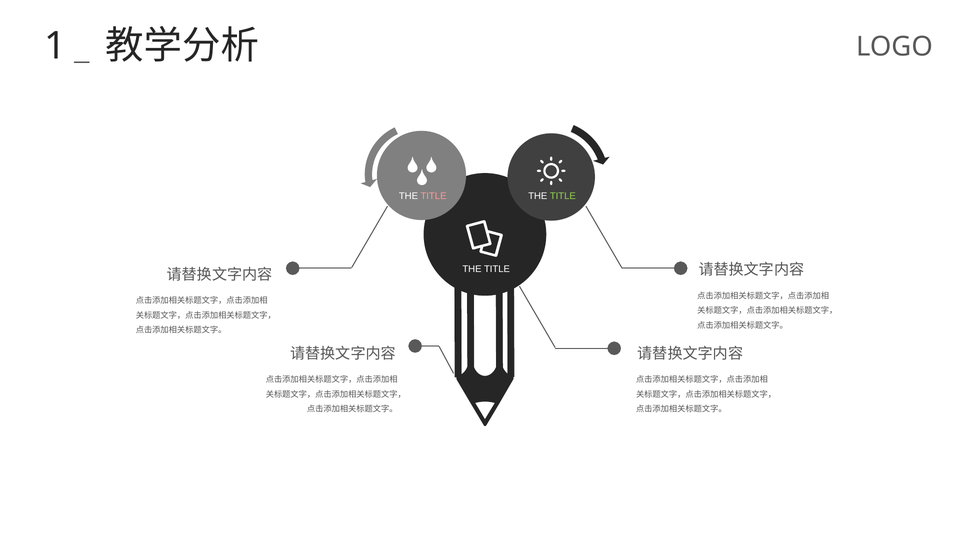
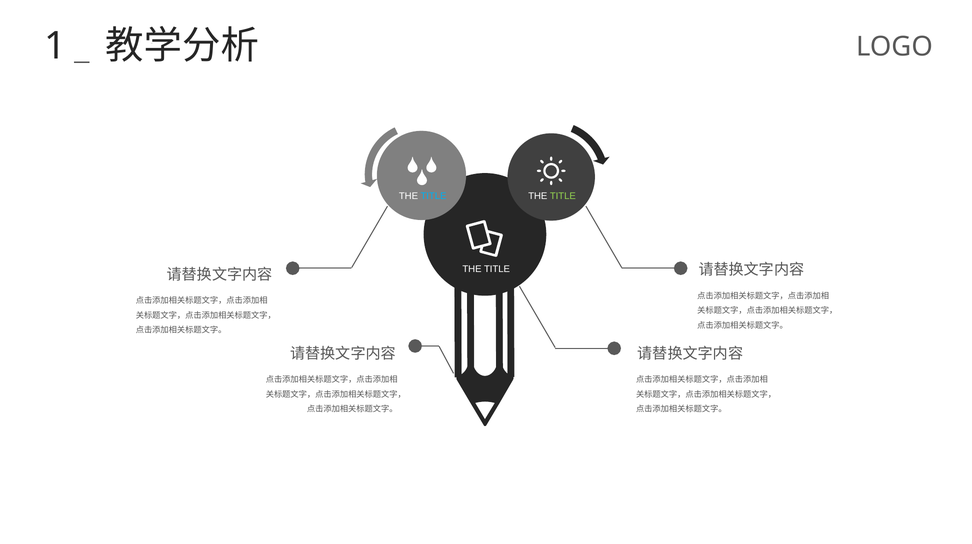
TITLE colour: pink -> light blue (434, 196)
